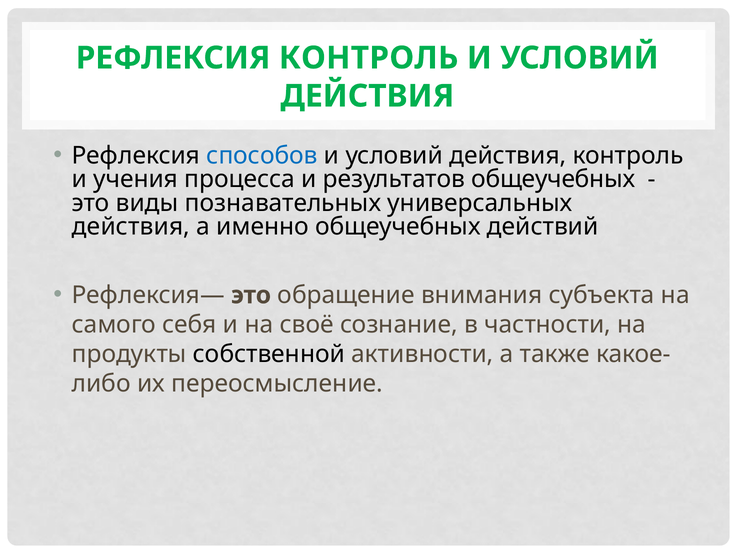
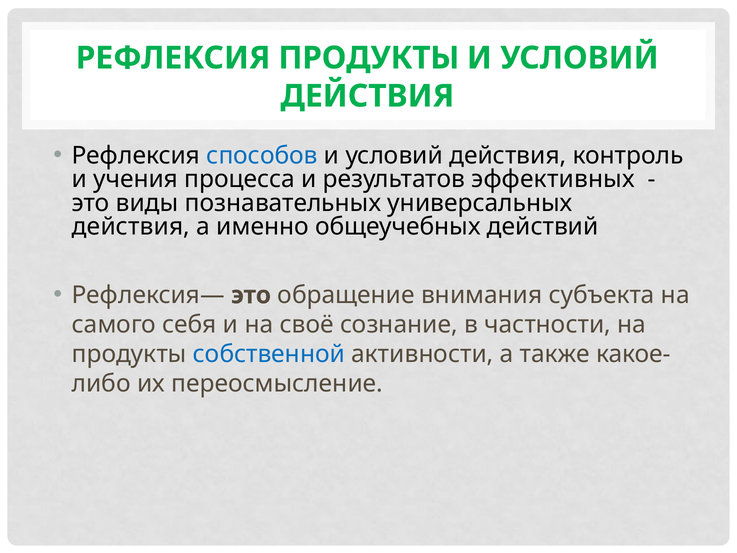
РЕФЛЕКСИЯ КОНТРОЛЬ: КОНТРОЛЬ -> ПРОДУКТЫ (369, 58)
результатов общеучебных: общеучебных -> эффективных (553, 179)
собственной colour: black -> blue (269, 354)
